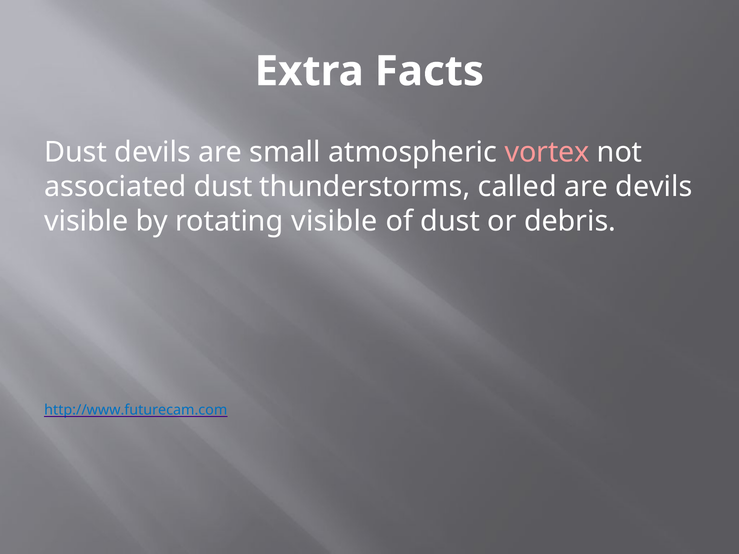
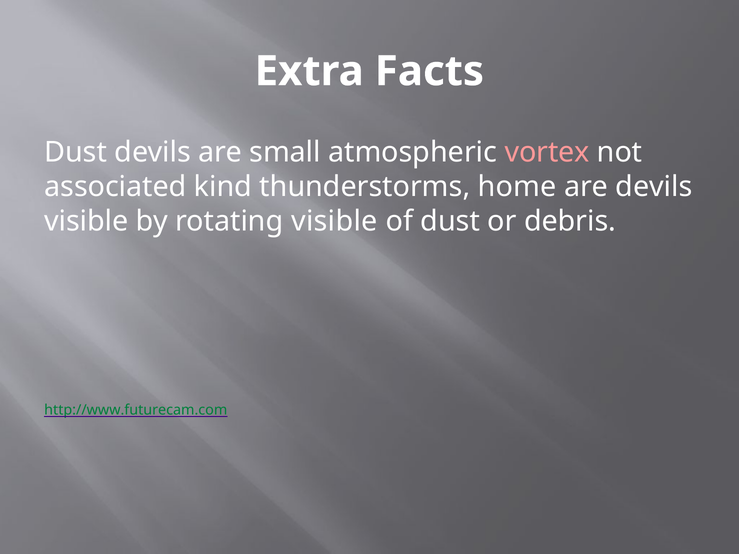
associated dust: dust -> kind (223, 187)
called: called -> home (517, 187)
http://www.futurecam.com colour: blue -> green (136, 410)
